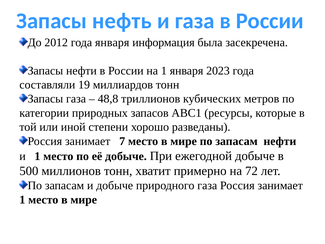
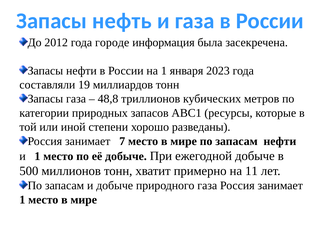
года января: января -> городе (112, 42)
72: 72 -> 11 (251, 171)
